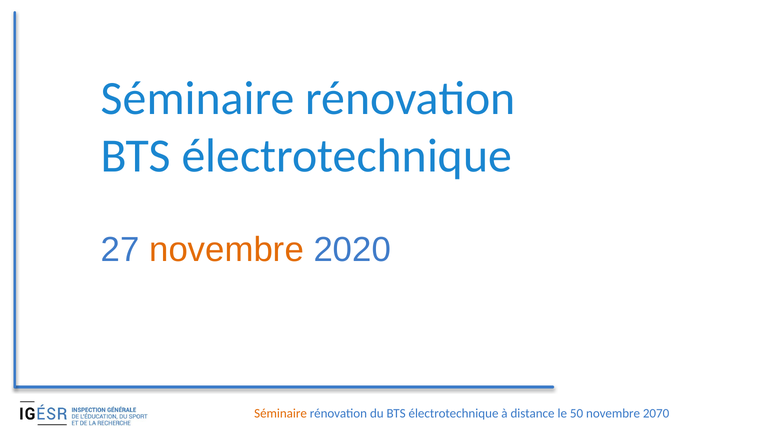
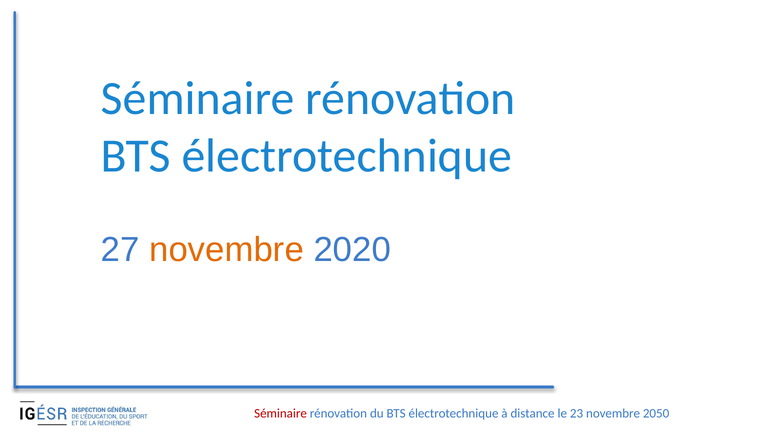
Séminaire colour: orange -> red (281, 413)
50: 50 -> 23 (577, 413)
2070: 2070 -> 2050 (656, 413)
